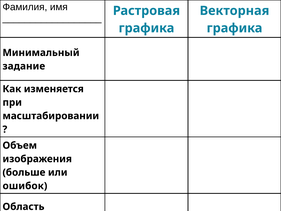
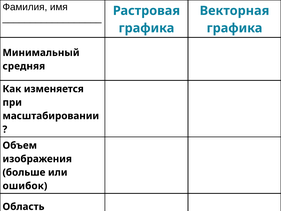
задание: задание -> средняя (24, 66)
